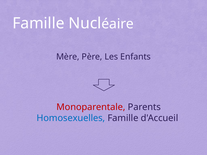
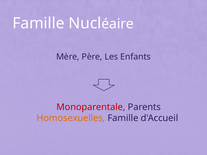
Homosexuelles colour: blue -> orange (71, 118)
